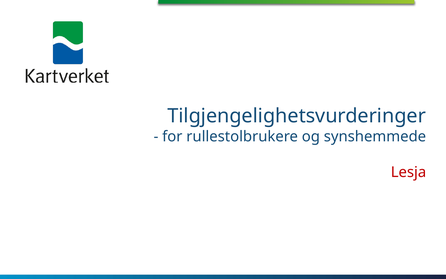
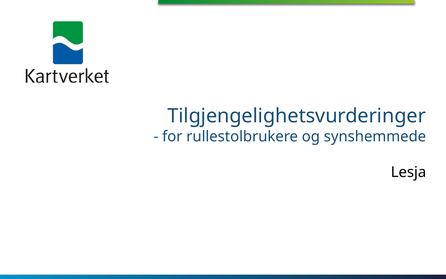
Lesja colour: red -> black (409, 172)
